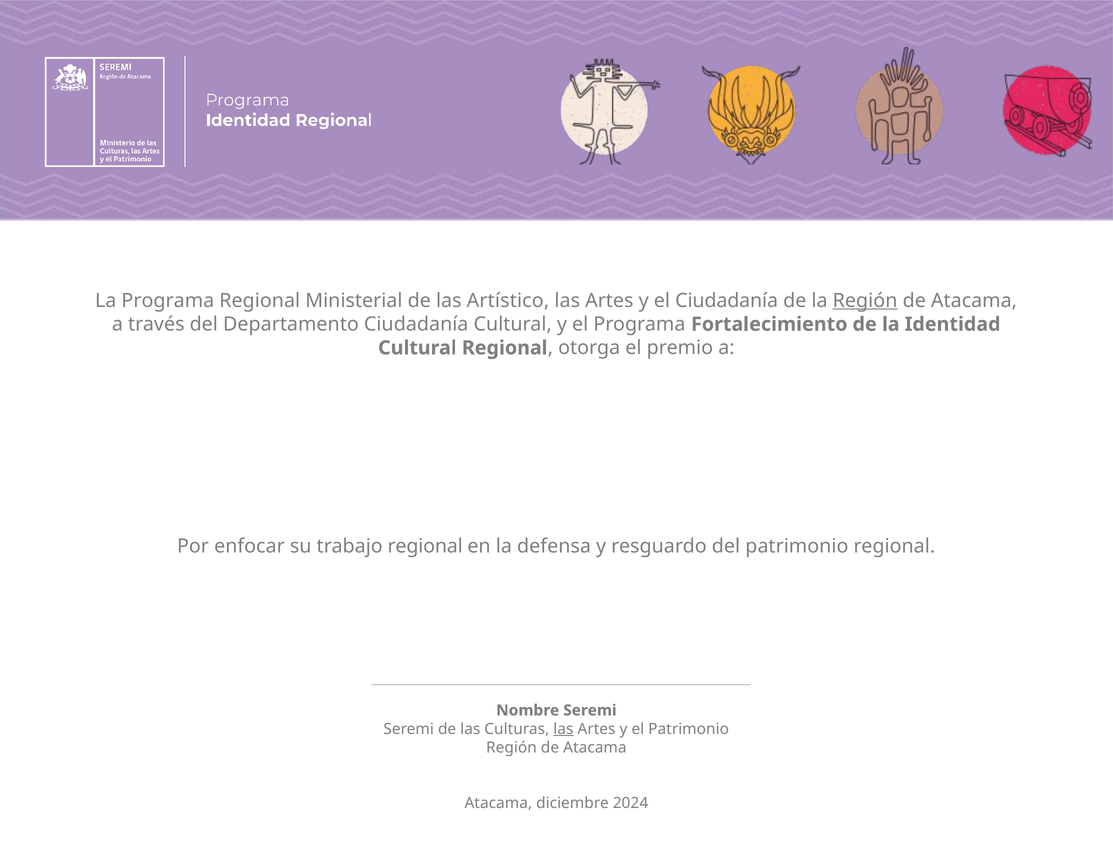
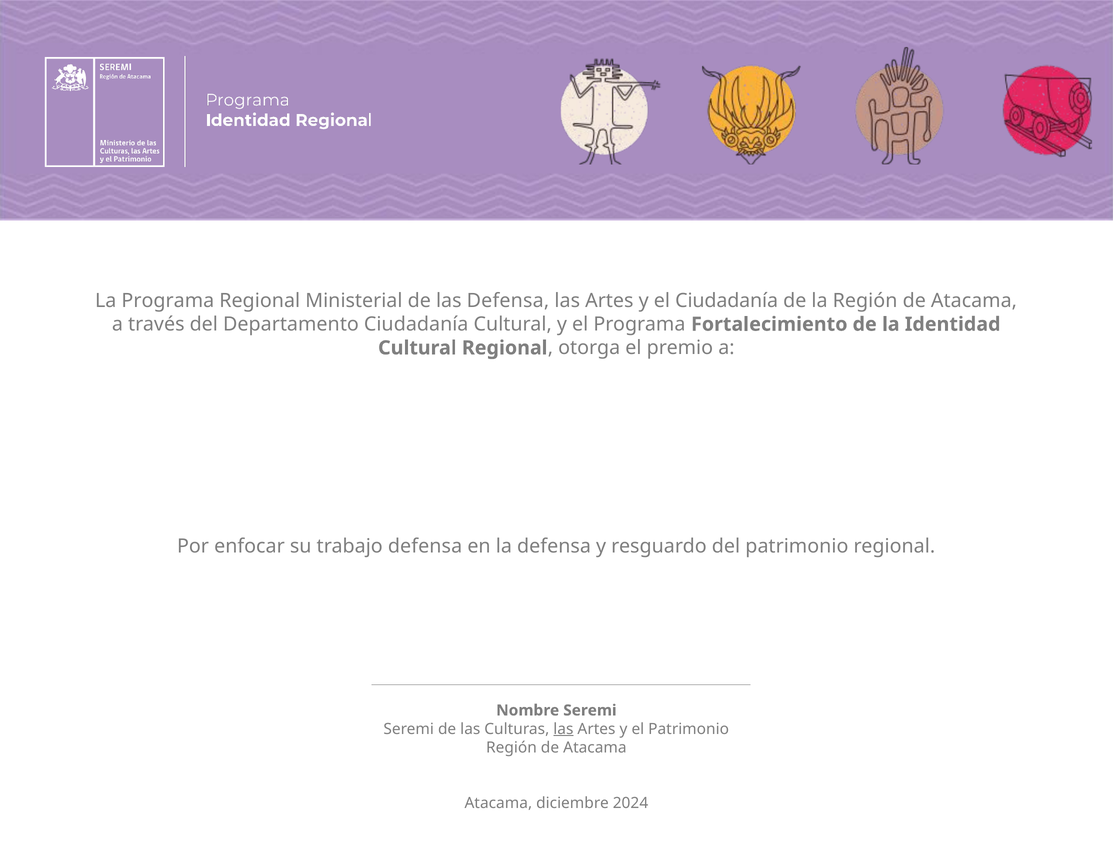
las Artístico: Artístico -> Defensa (508, 301)
Región underline: present -> none (865, 301)
trabajo regional: regional -> defensa (425, 546)
